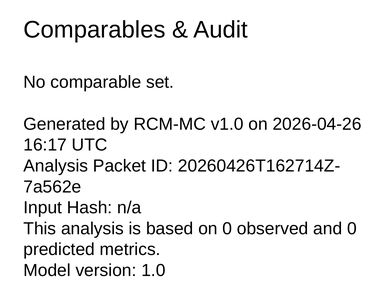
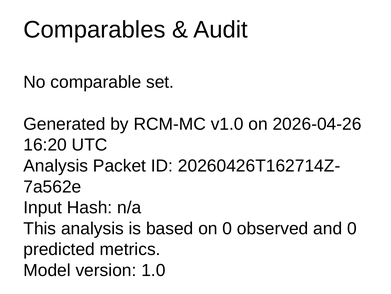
16:17: 16:17 -> 16:20 (45, 145)
